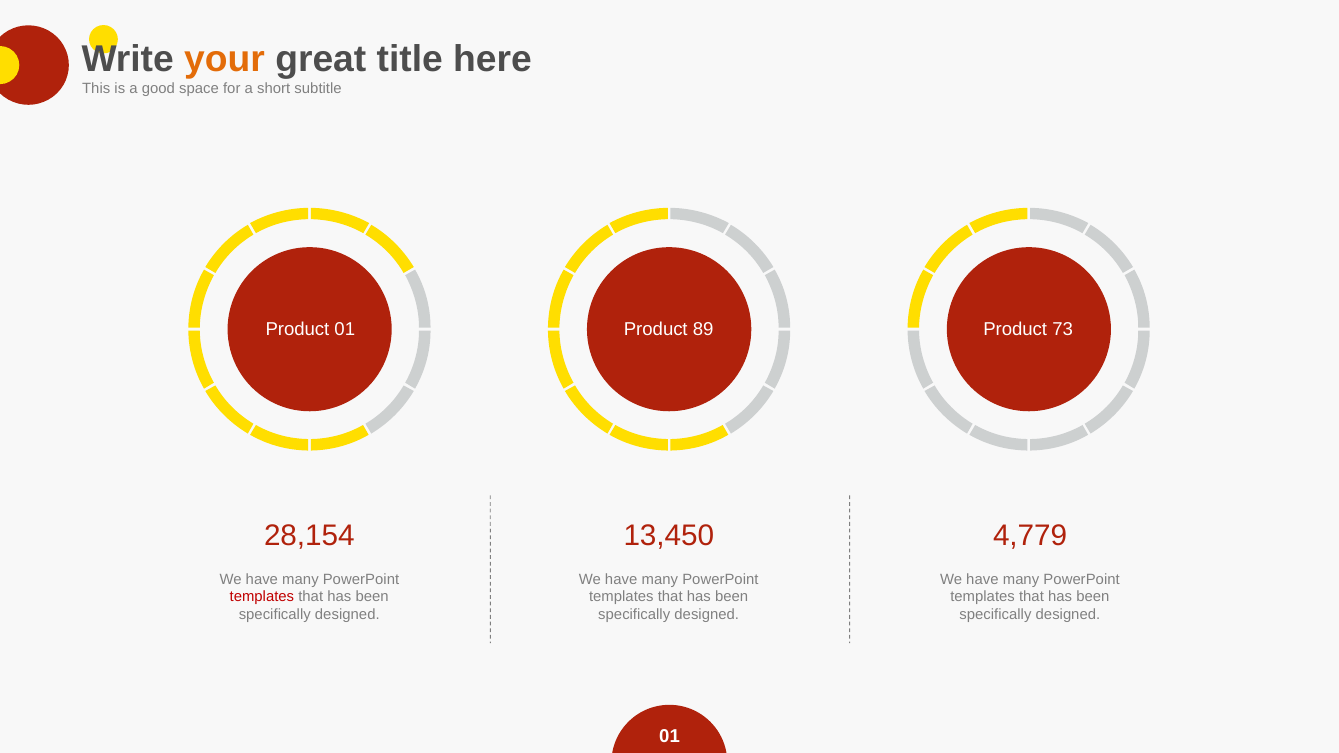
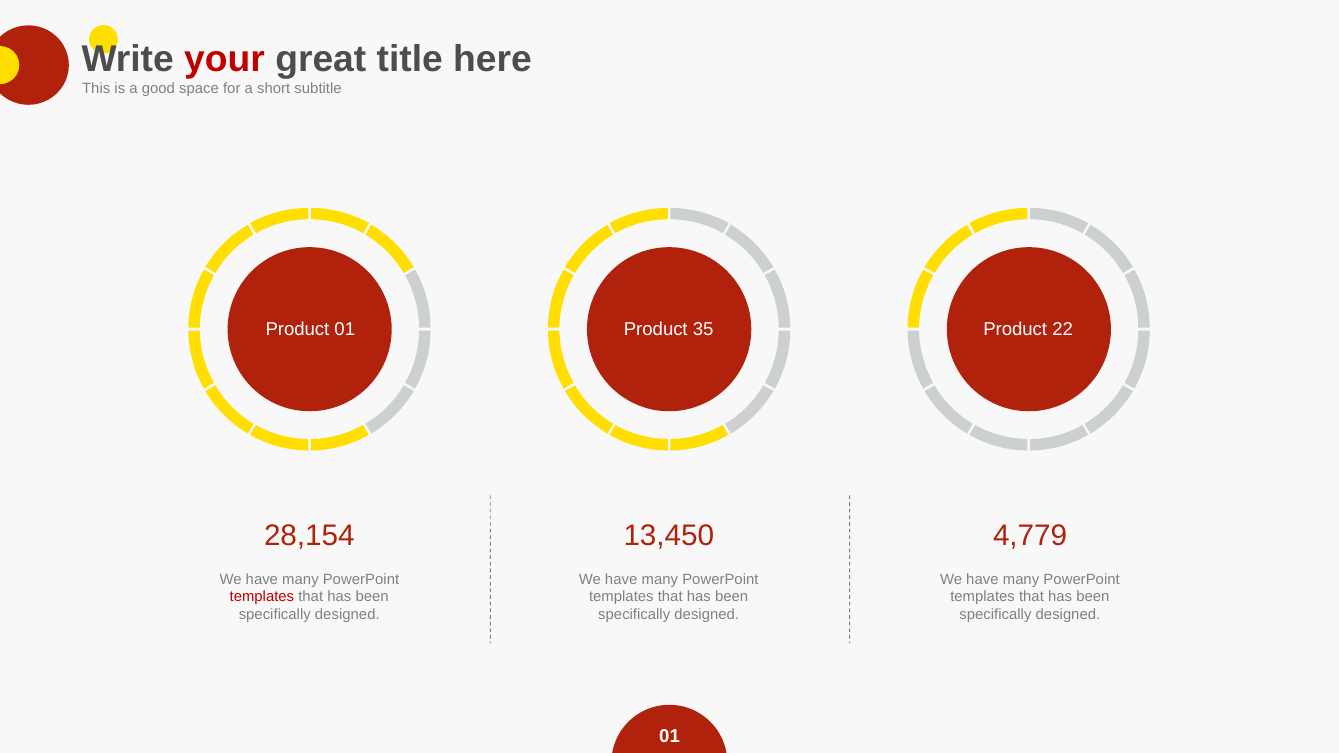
your colour: orange -> red (225, 59)
89: 89 -> 35 (703, 330)
73: 73 -> 22 (1063, 330)
